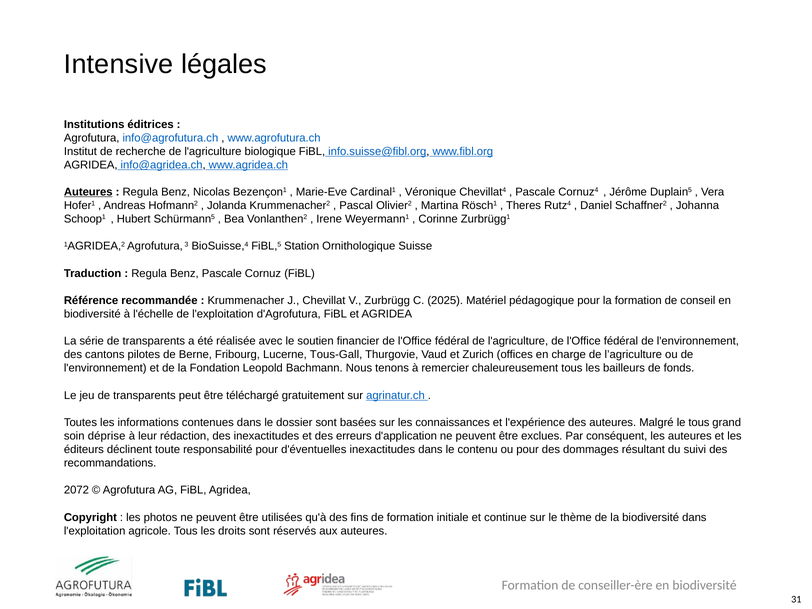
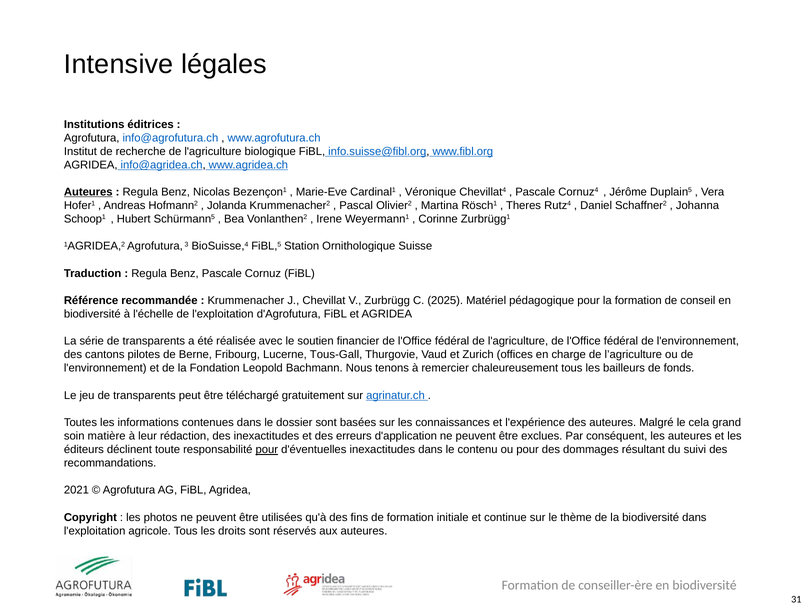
le tous: tous -> cela (699, 422)
déprise: déprise -> matière (107, 436)
pour underline: none -> present (267, 450)
2072: 2072 -> 2021 (76, 490)
